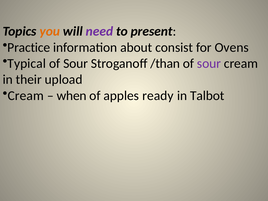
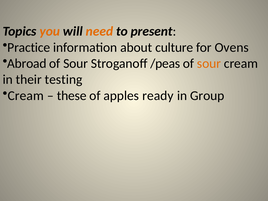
need colour: purple -> orange (99, 31)
consist: consist -> culture (174, 47)
Typical: Typical -> Abroad (27, 63)
/than: /than -> /peas (165, 63)
sour colour: purple -> orange (209, 63)
upload: upload -> testing (64, 80)
when: when -> these (72, 96)
Talbot: Talbot -> Group (207, 96)
